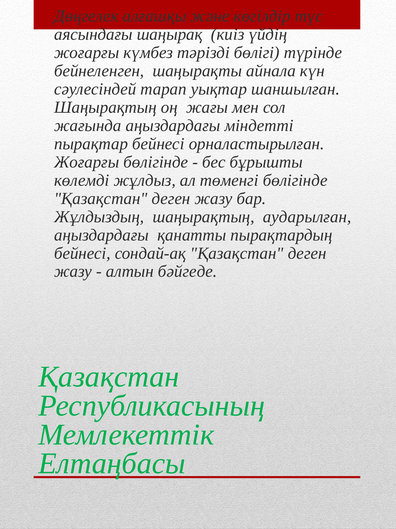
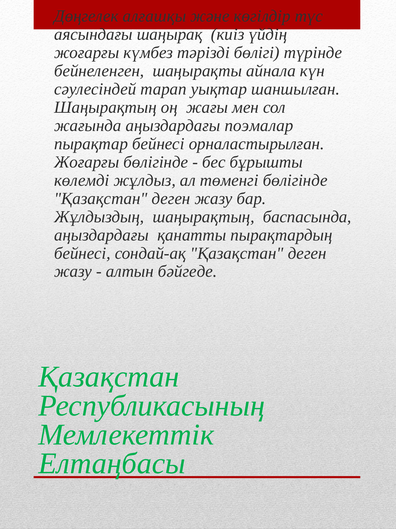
мiндеттi: мiндеттi -> поэмалар (259, 125)
аударылған: аударылған -> баспасында (307, 216)
